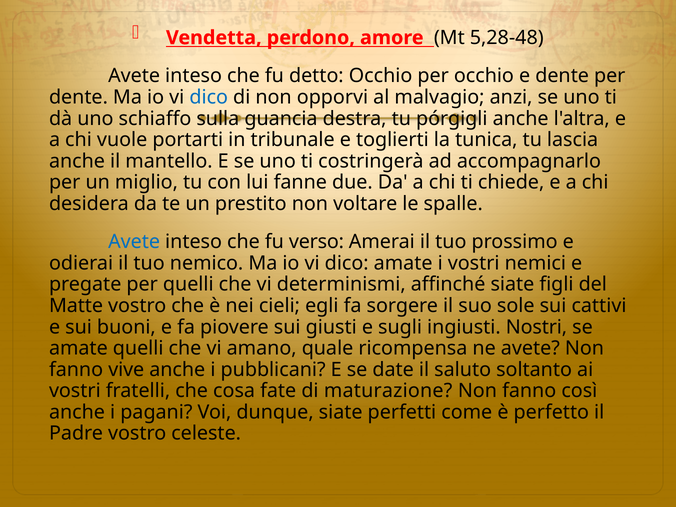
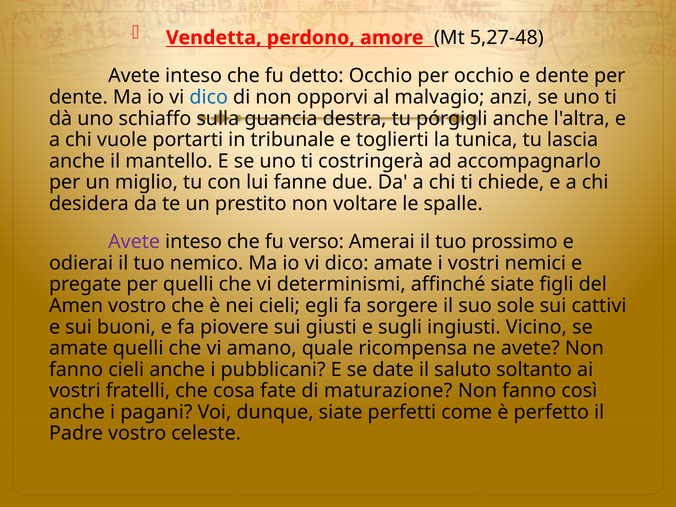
5,28-48: 5,28-48 -> 5,27-48 (507, 38)
Avete colour: blue -> purple (134, 242)
Matte: Matte -> Amen (76, 306)
Nostri: Nostri -> Vicino (536, 327)
fanno vive: vive -> cieli (126, 370)
